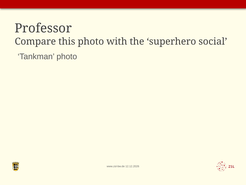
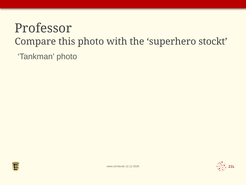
social: social -> stockt (213, 41)
